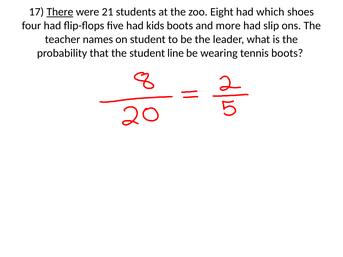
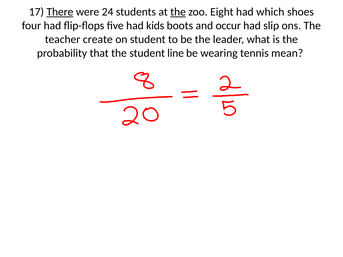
21: 21 -> 24 (108, 12)
the underline: none -> present (178, 12)
more: more -> occur (228, 26)
names: names -> create (98, 39)
tennis boots: boots -> mean (287, 53)
